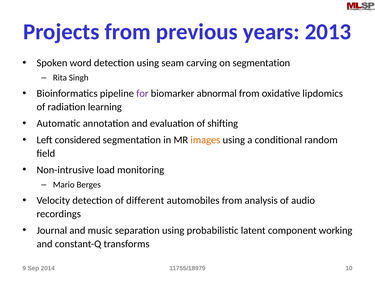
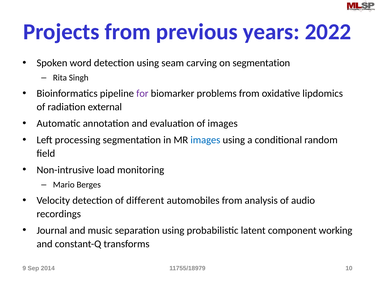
2013: 2013 -> 2022 (328, 32)
abnormal: abnormal -> problems (217, 94)
learning: learning -> external (105, 107)
of shifting: shifting -> images (223, 124)
considered: considered -> processing (78, 140)
images colour: orange -> blue (205, 140)
